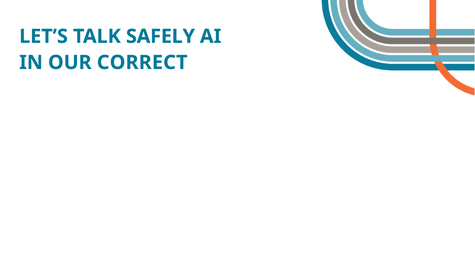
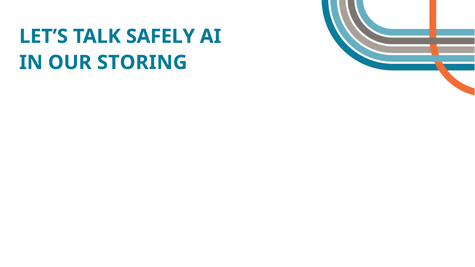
CORRECT: CORRECT -> STORING (142, 63)
